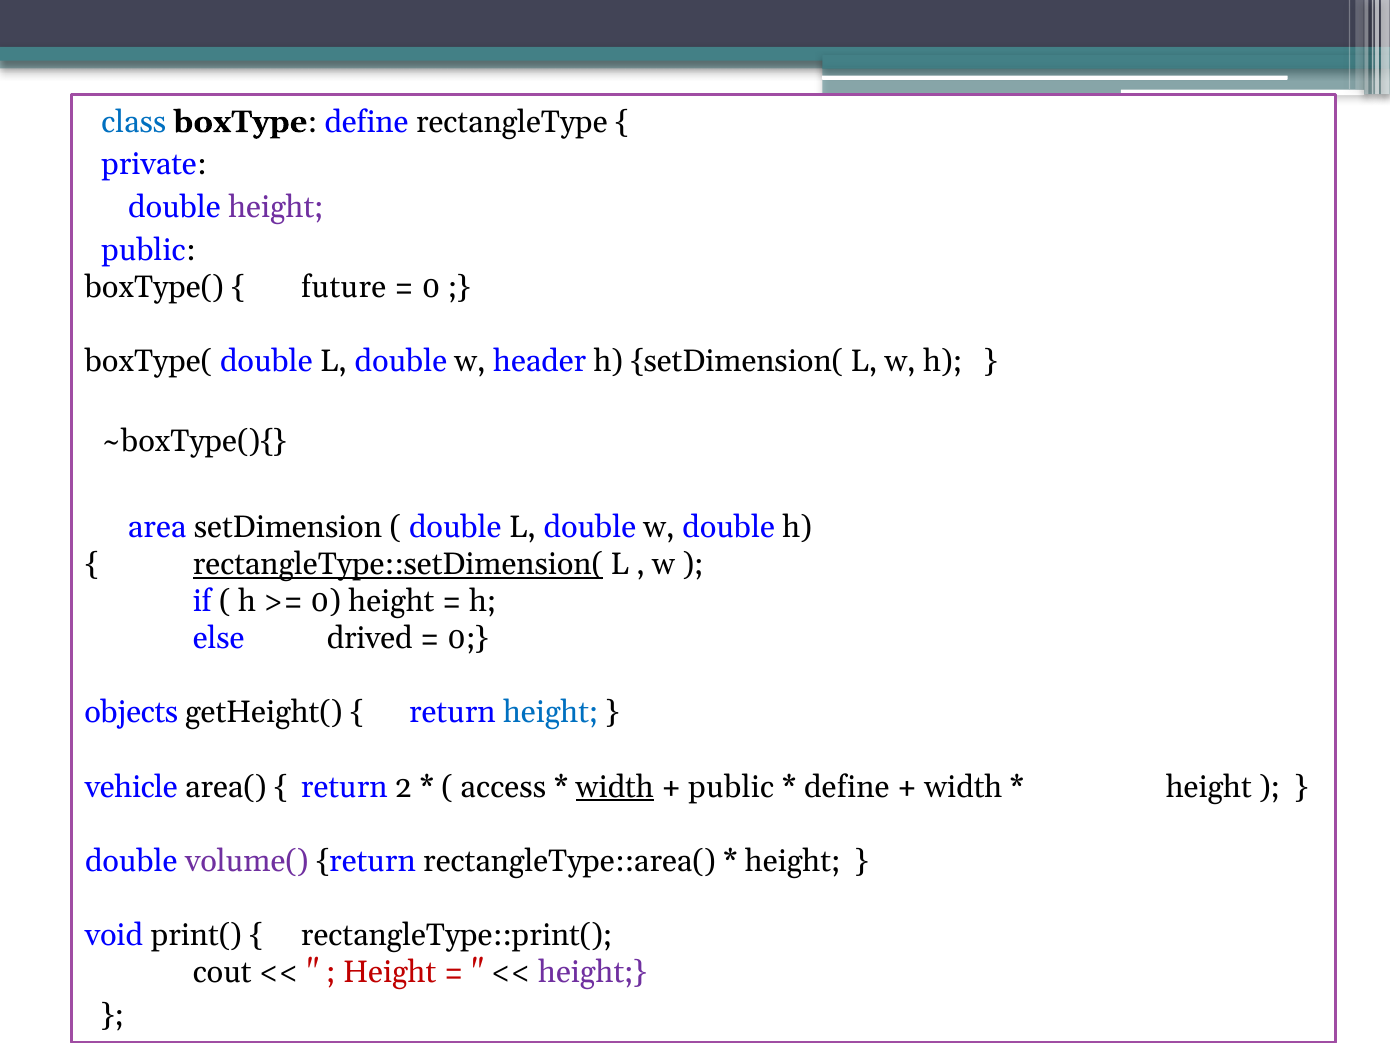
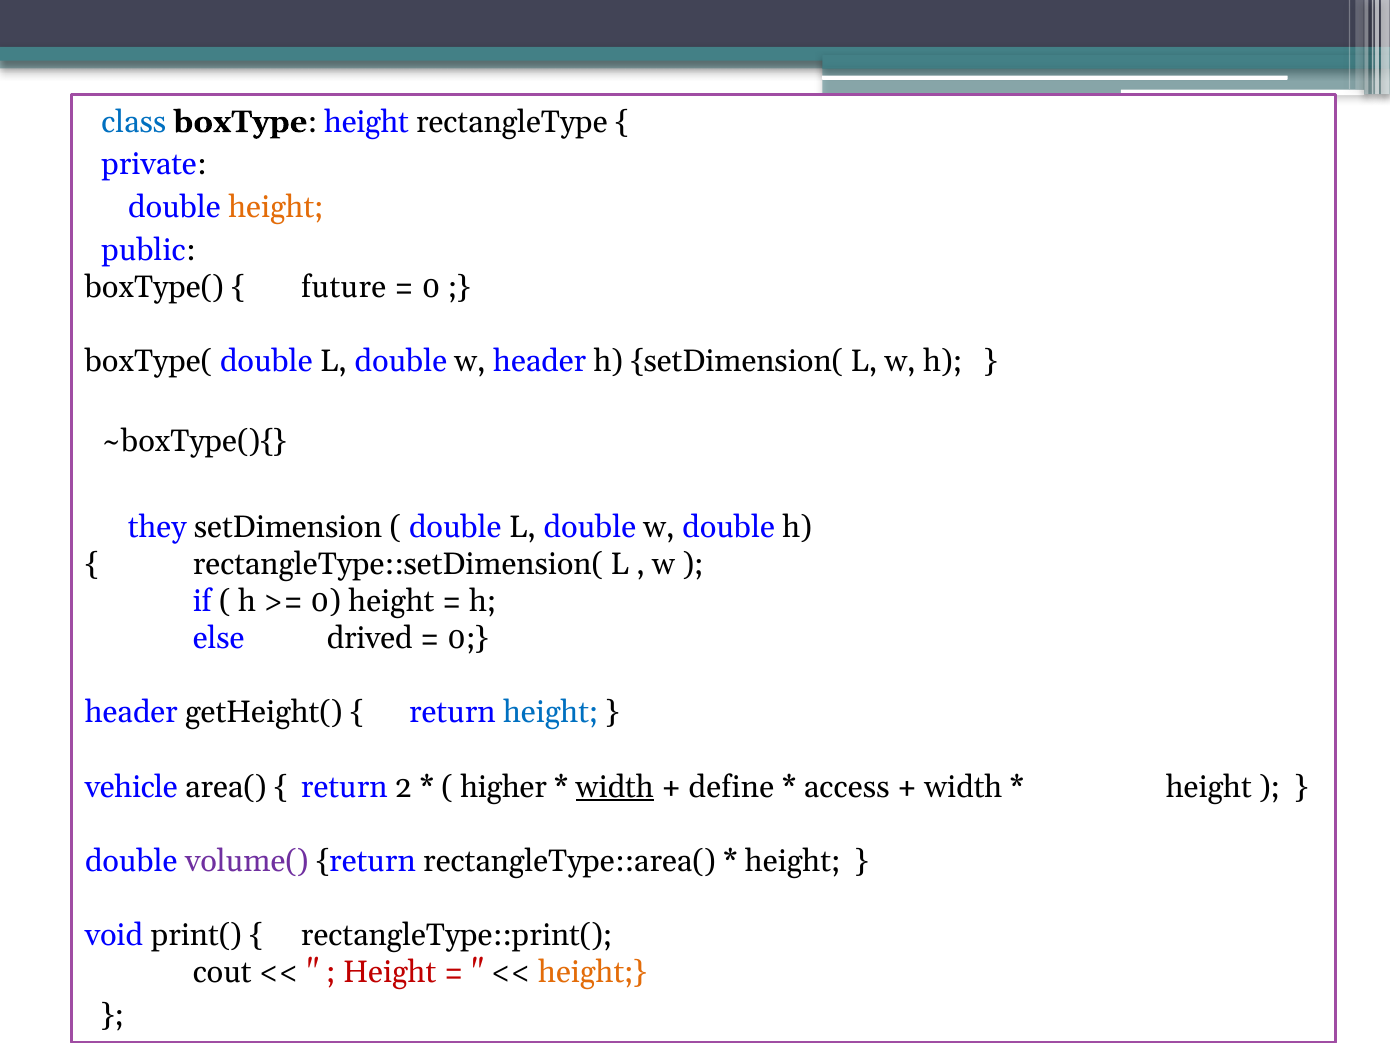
boxType define: define -> height (366, 122)
height colour: purple -> orange (276, 208)
area: area -> they (157, 527)
rectangleType::setDimension( underline: present -> none (398, 564)
objects: objects -> header (131, 712)
access: access -> higher (504, 786)
public: public -> define (731, 786)
define: define -> access (847, 786)
height colour: purple -> orange (593, 972)
